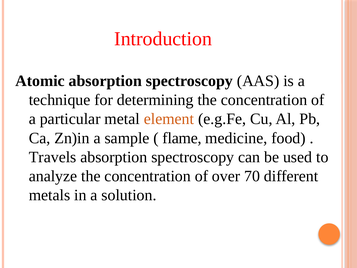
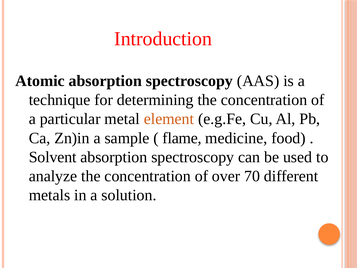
Travels: Travels -> Solvent (53, 157)
